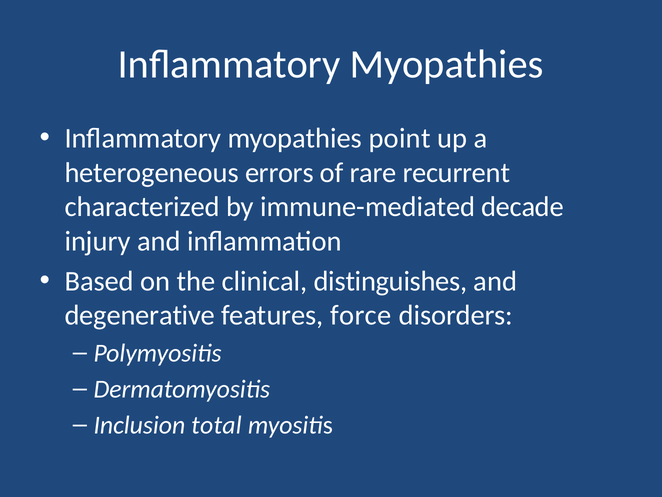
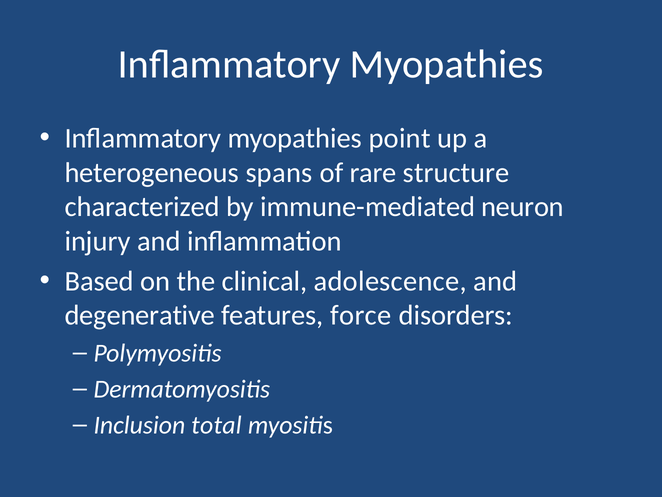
errors: errors -> spans (279, 172)
recurrent: recurrent -> structure (456, 172)
decade: decade -> neuron (523, 207)
distinguishes: distinguishes -> adolescence (390, 281)
